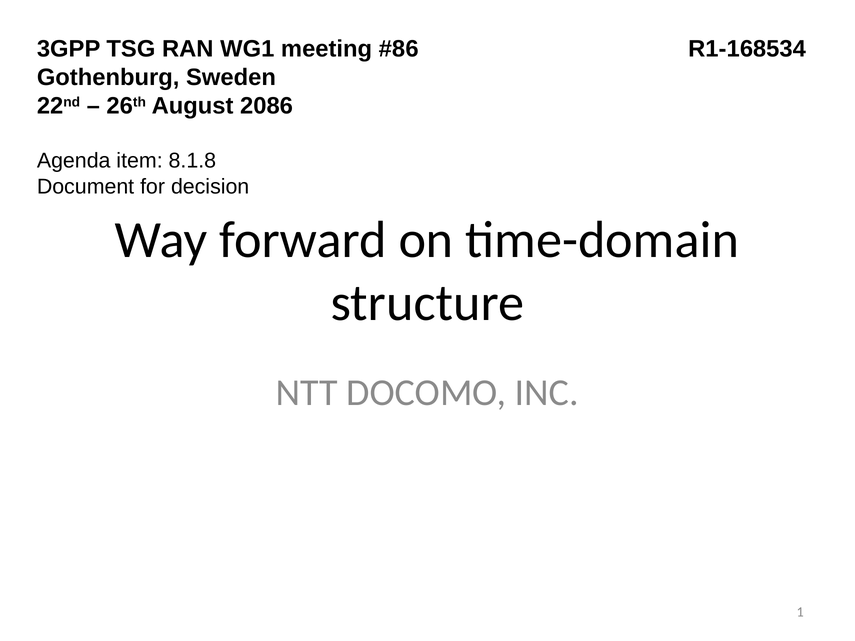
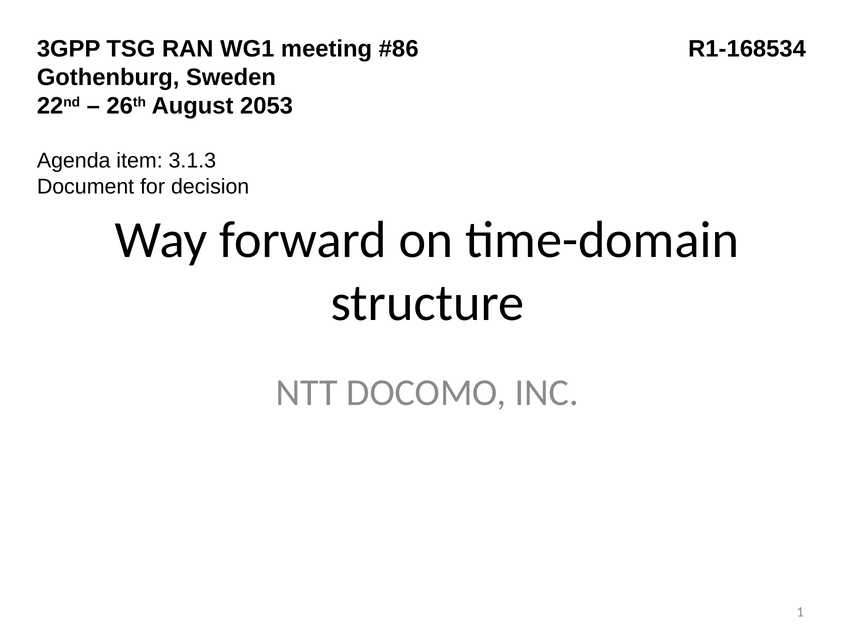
2086: 2086 -> 2053 (267, 106)
8.1.8: 8.1.8 -> 3.1.3 (192, 161)
